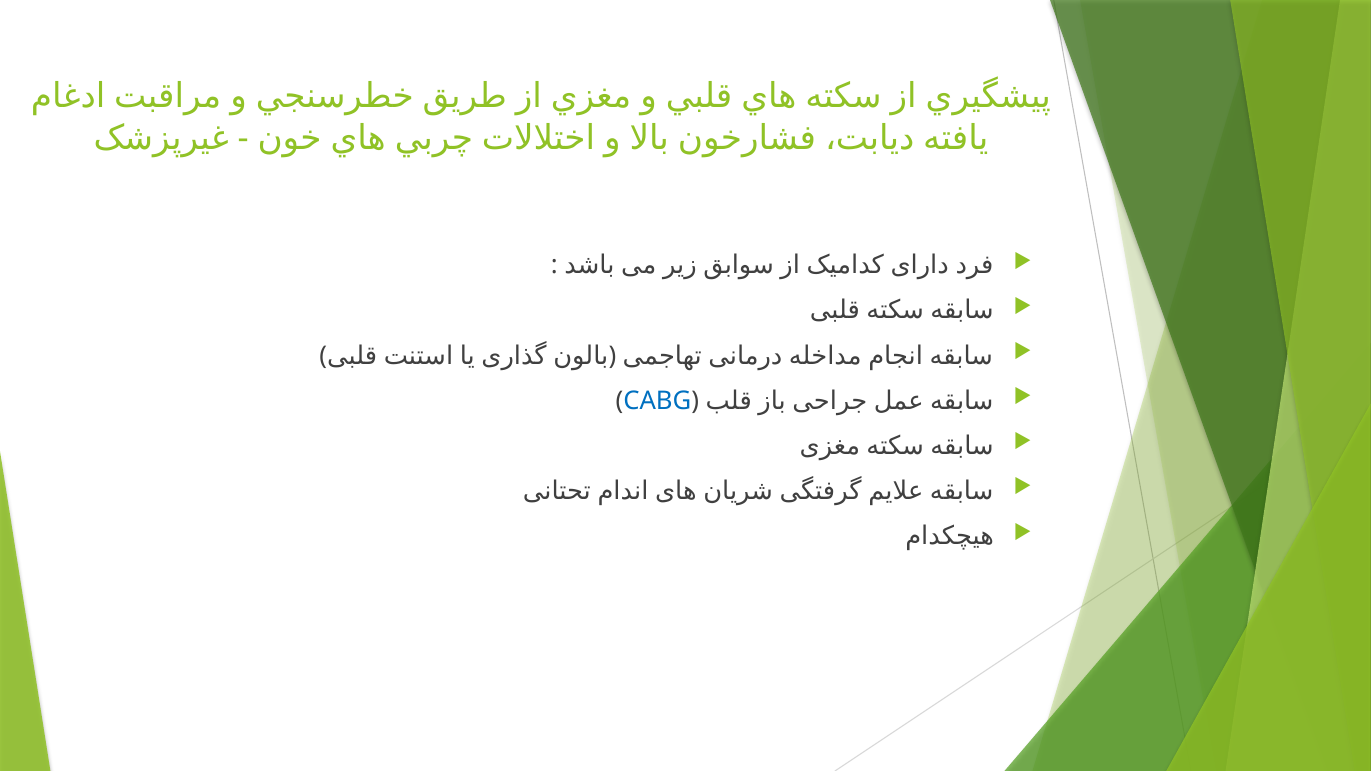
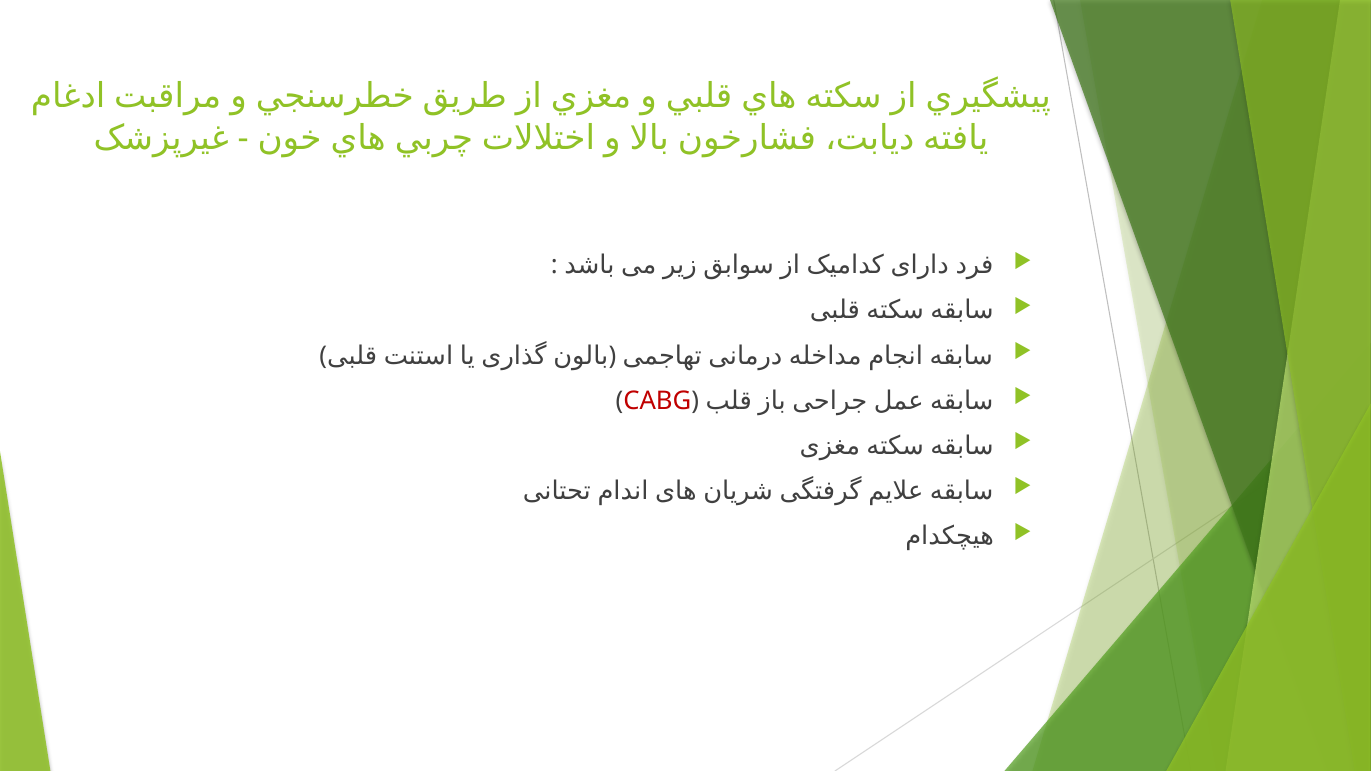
CABG colour: blue -> red (657, 401)
